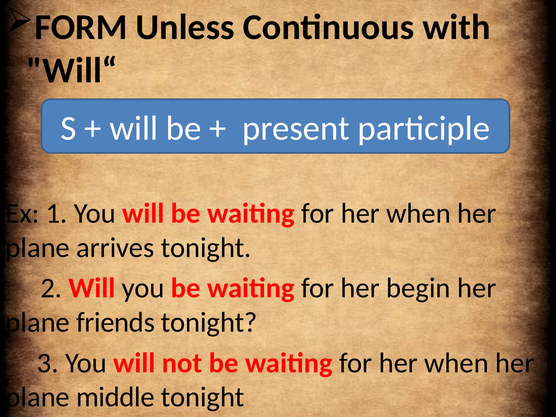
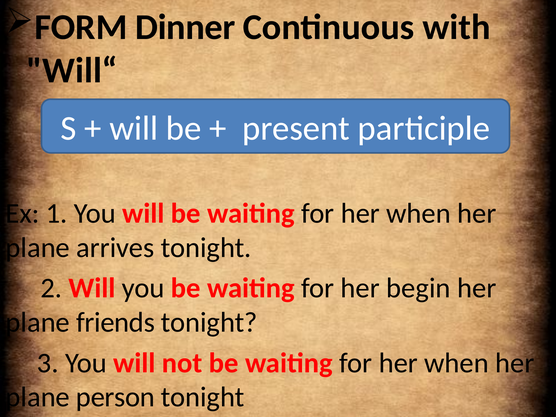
Unless: Unless -> Dinner (185, 27)
middle: middle -> person (115, 397)
